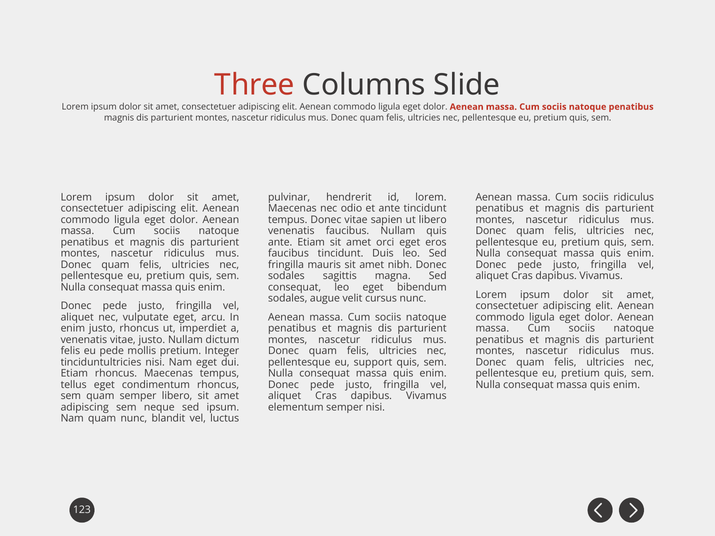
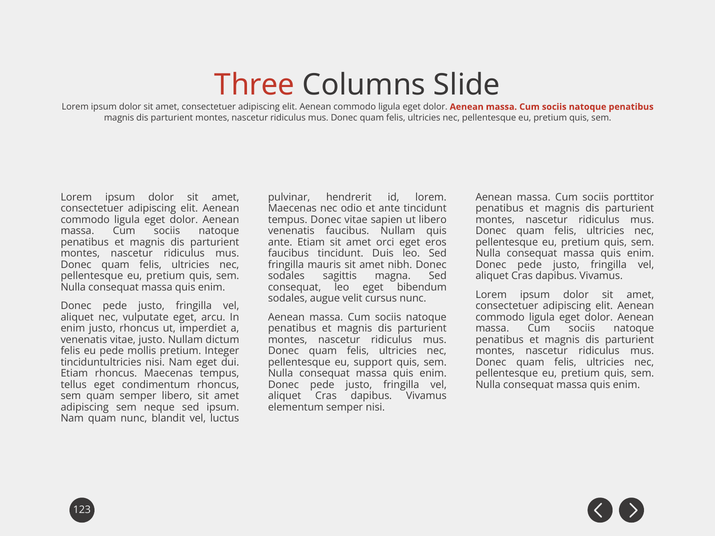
sociis ridiculus: ridiculus -> porttitor (634, 197)
